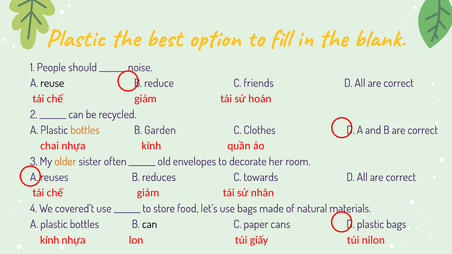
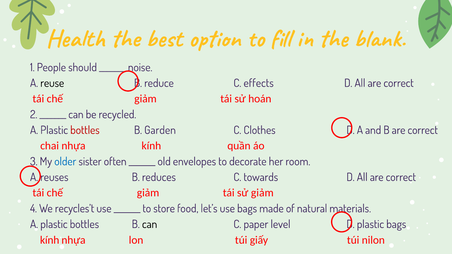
Plastic: Plastic -> Health (75, 38)
friends: friends -> effects (259, 83)
bottles colour: orange -> red (85, 130)
older colour: orange -> blue (65, 162)
sử nhân: nhân -> giảm (262, 193)
covered’t: covered’t -> recycles’t (75, 209)
cans: cans -> level (281, 224)
